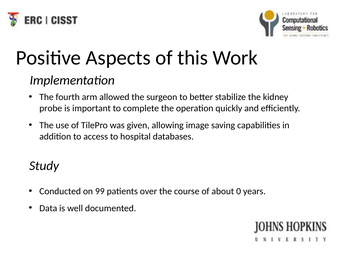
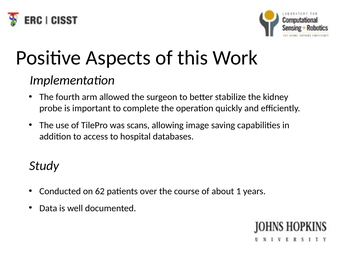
given: given -> scans (138, 125)
99: 99 -> 62 (100, 191)
0: 0 -> 1 (239, 191)
